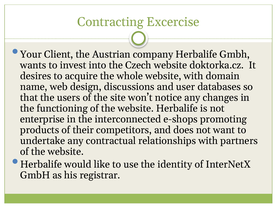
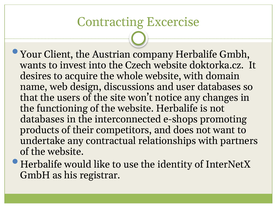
enterprise: enterprise -> databases (42, 119)
